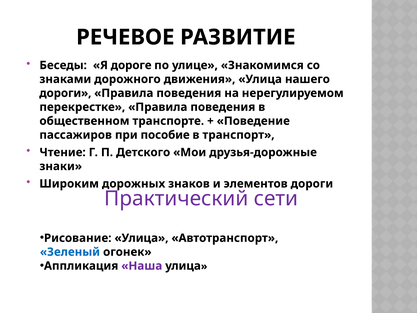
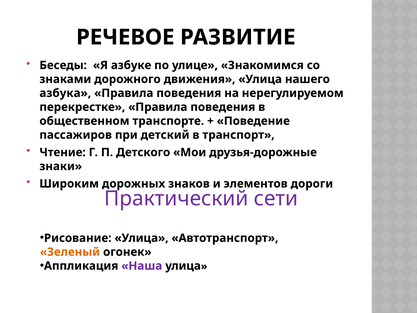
дороге: дороге -> азбуке (131, 65)
дороги: дороги -> азбука (65, 93)
пособие: пособие -> детский (165, 135)
Зеленый colour: blue -> orange (70, 252)
